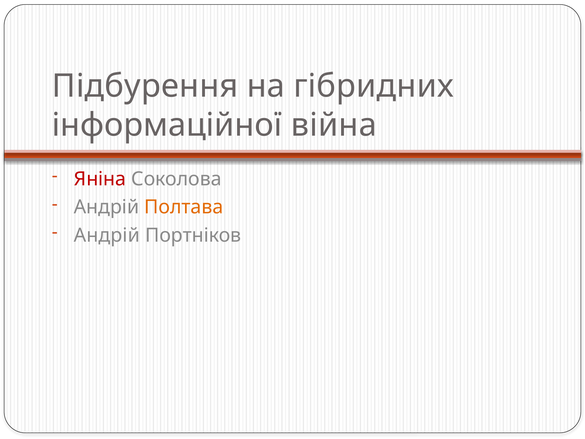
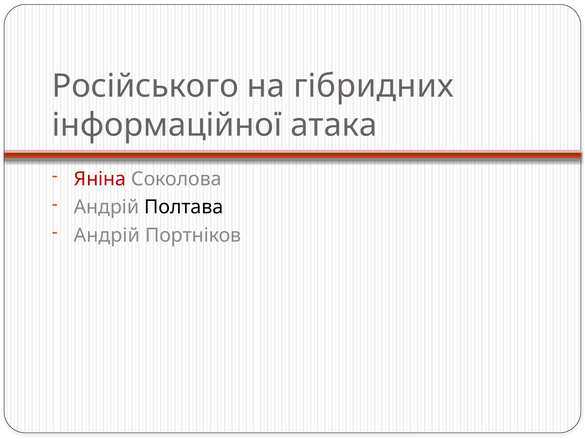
Підбурення: Підбурення -> Російського (145, 86)
війна: війна -> атака (334, 125)
Полтава colour: orange -> black (184, 207)
